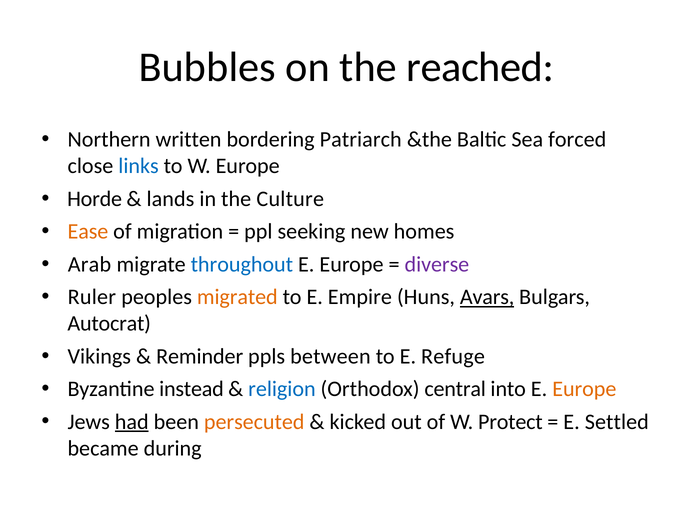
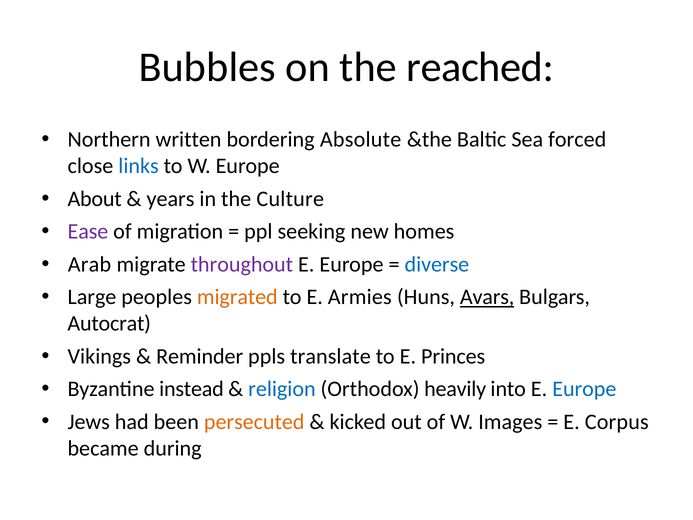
Patriarch: Patriarch -> Absolute (361, 140)
Horde: Horde -> About (95, 199)
lands: lands -> years (171, 199)
Ease colour: orange -> purple (88, 232)
throughout colour: blue -> purple (242, 264)
diverse colour: purple -> blue (437, 264)
Ruler: Ruler -> Large (92, 297)
Empire: Empire -> Armies (360, 297)
between: between -> translate (330, 356)
Refuge: Refuge -> Princes (453, 356)
central: central -> heavily (455, 389)
Europe colour: orange -> blue (584, 389)
had underline: present -> none (132, 422)
Protect: Protect -> Images (510, 422)
Settled: Settled -> Corpus (617, 422)
